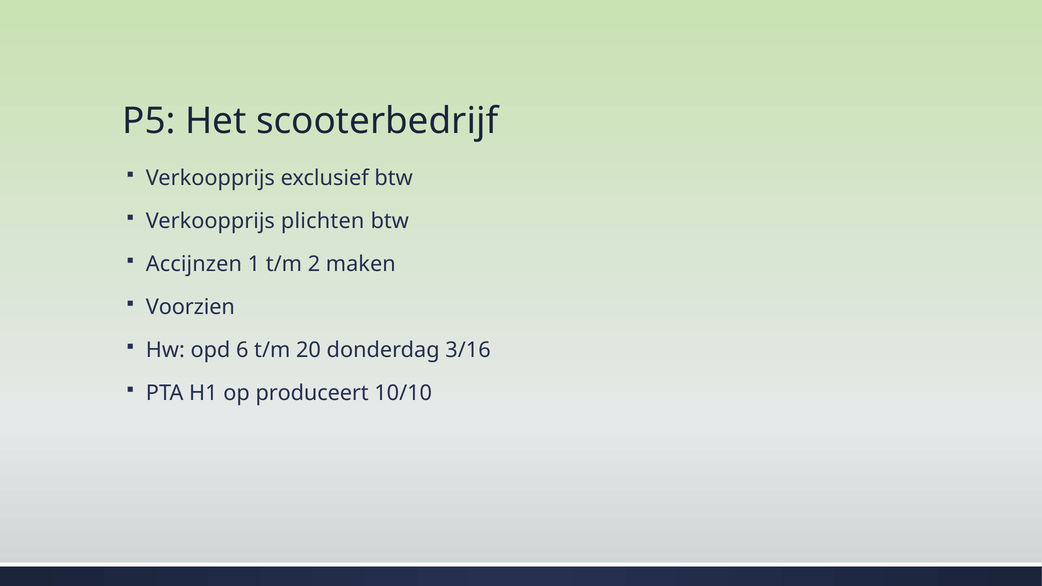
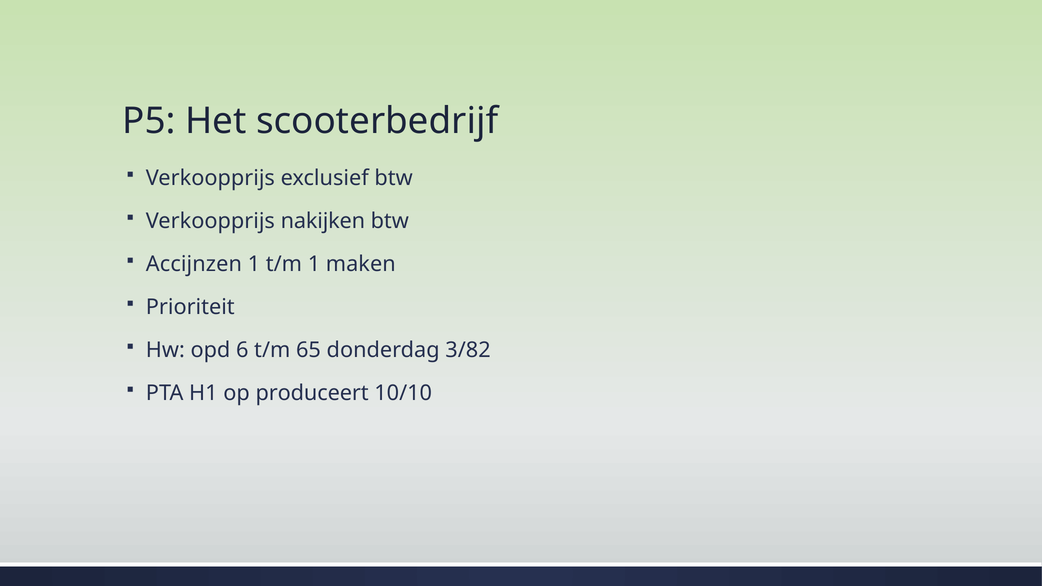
plichten: plichten -> nakijken (323, 221)
t/m 2: 2 -> 1 (314, 264)
Voorzien: Voorzien -> Prioriteit (190, 307)
20: 20 -> 65 (308, 350)
3/16: 3/16 -> 3/82 (468, 350)
